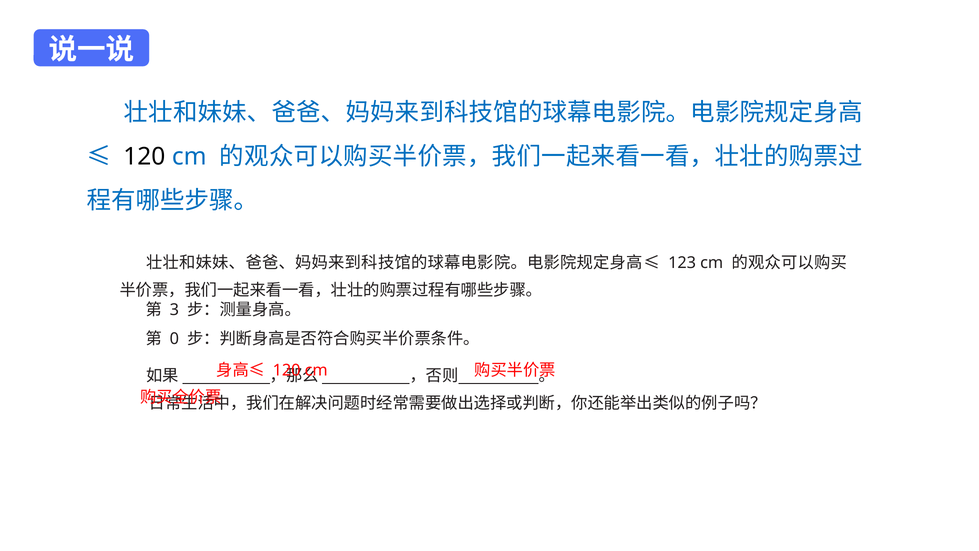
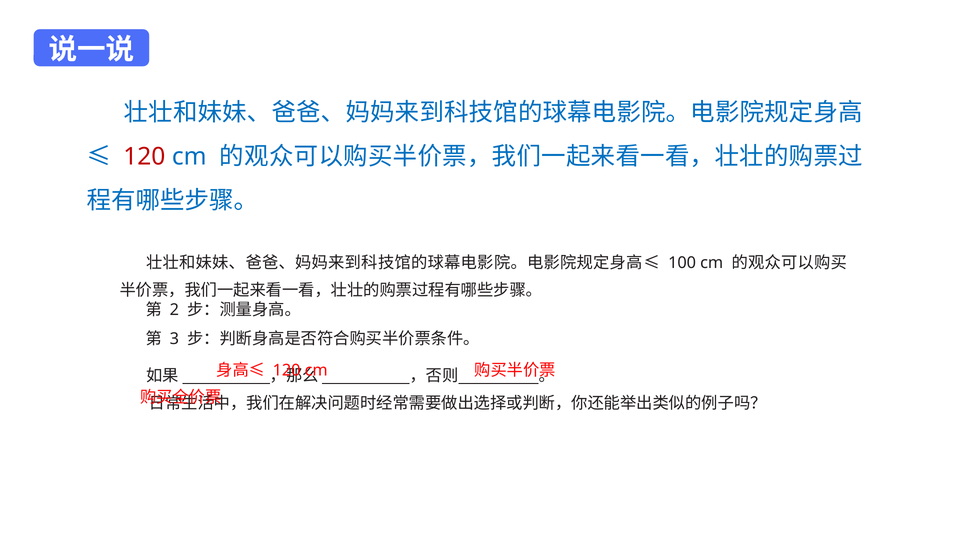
120 colour: black -> red (144, 157)
123: 123 -> 100 (682, 263)
3: 3 -> 2 (174, 310)
0: 0 -> 3 (174, 339)
